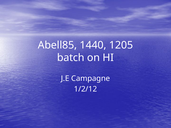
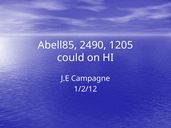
1440: 1440 -> 2490 (93, 45)
batch: batch -> could (71, 58)
